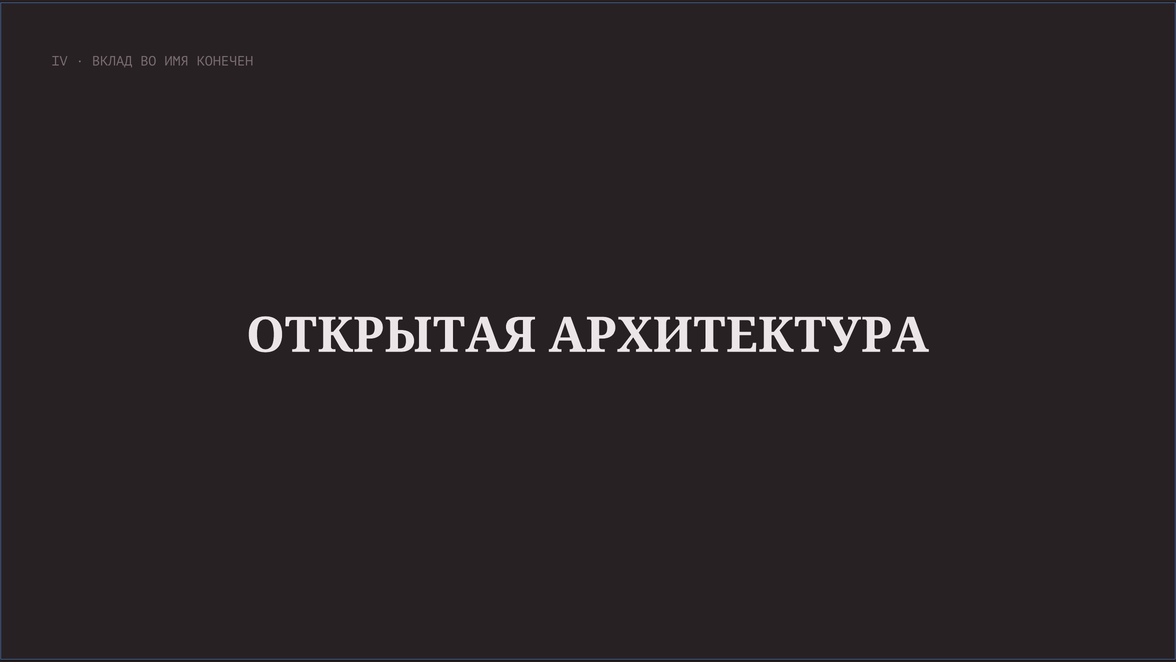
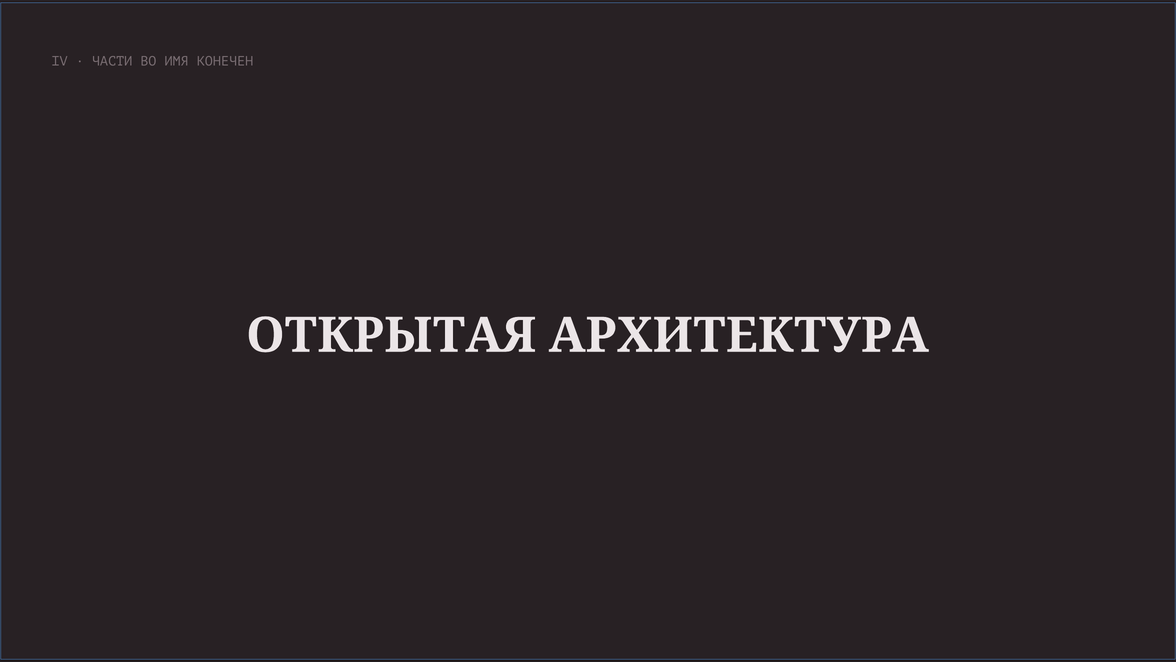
ВКЛАД: ВКЛАД -> ЧАСТИ (112, 61)
